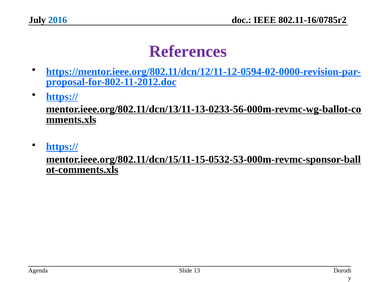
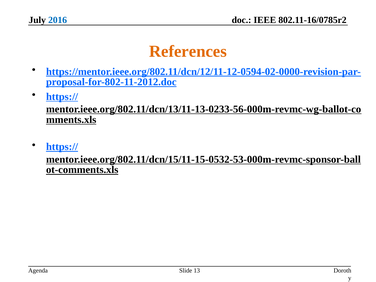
References colour: purple -> orange (188, 51)
